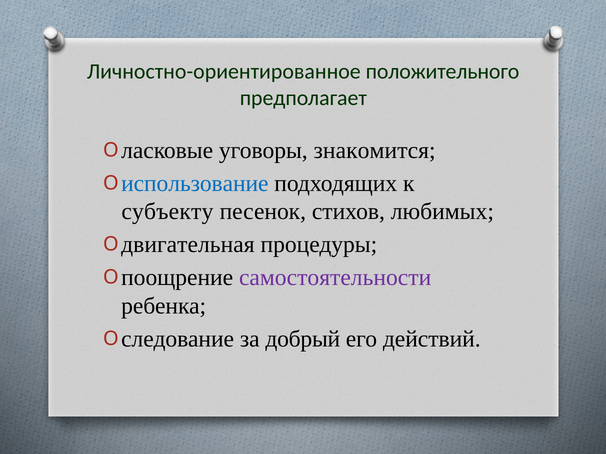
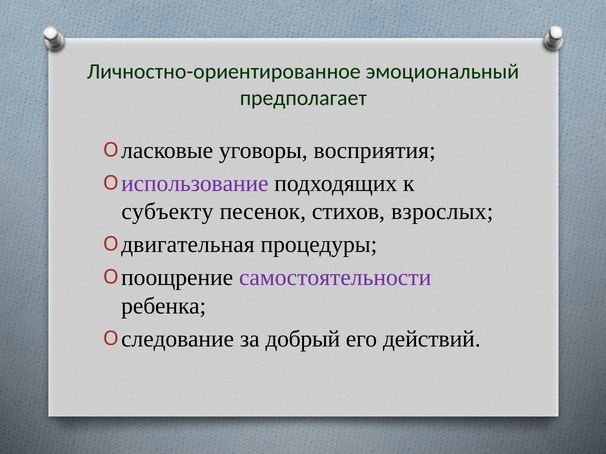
положительного: положительного -> эмоциональный (442, 72)
знакомится: знакомится -> восприятия (375, 151)
использование colour: blue -> purple (195, 184)
любимых: любимых -> взрослых (442, 212)
